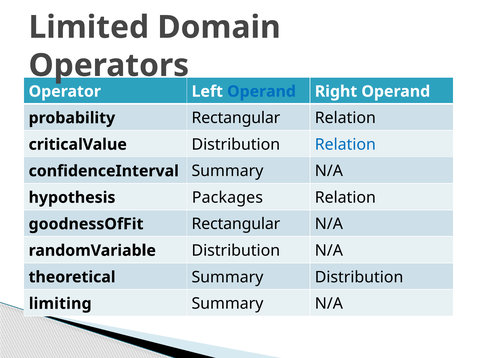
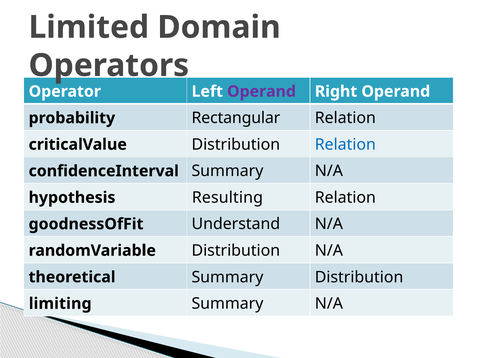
Operand colour: blue -> purple (262, 91)
Packages: Packages -> Resulting (227, 197)
goodnessOfFit Rectangular: Rectangular -> Understand (236, 224)
